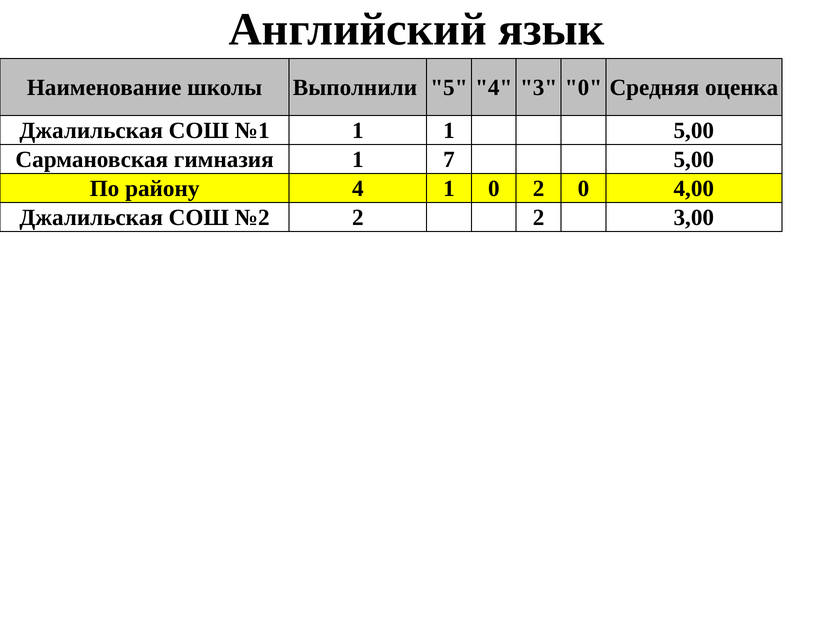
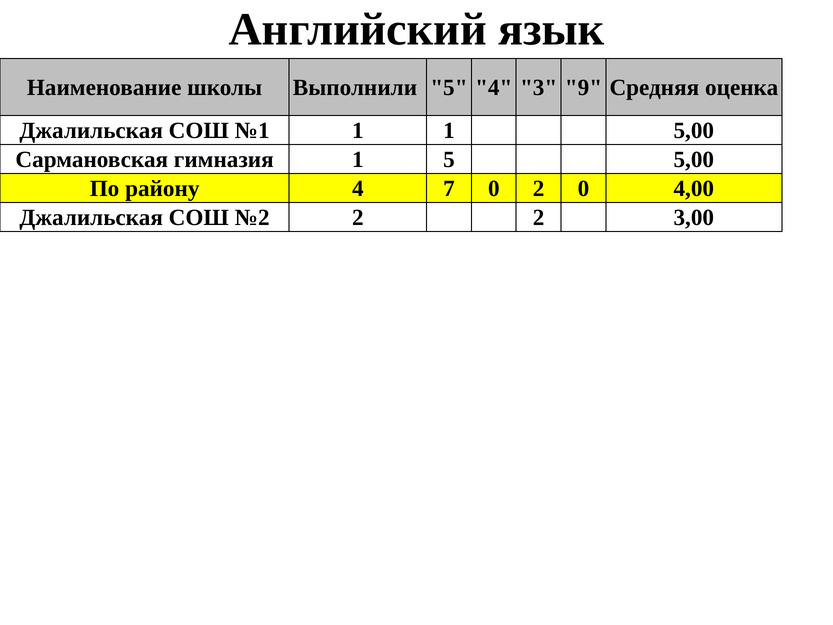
3 0: 0 -> 9 (583, 88)
1 7: 7 -> 5 (449, 160)
4 1: 1 -> 7 (449, 189)
